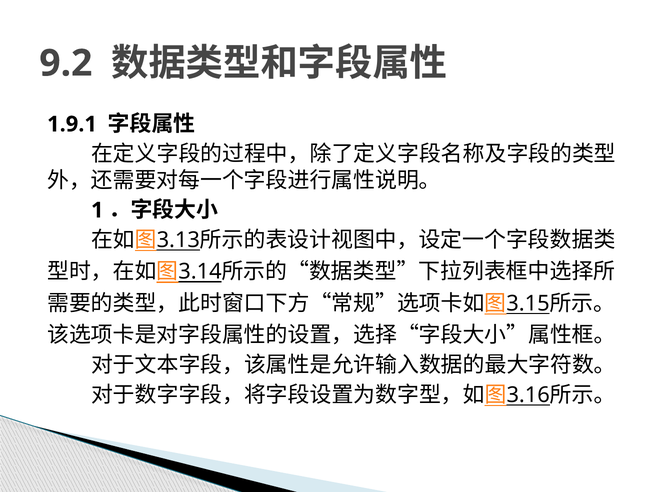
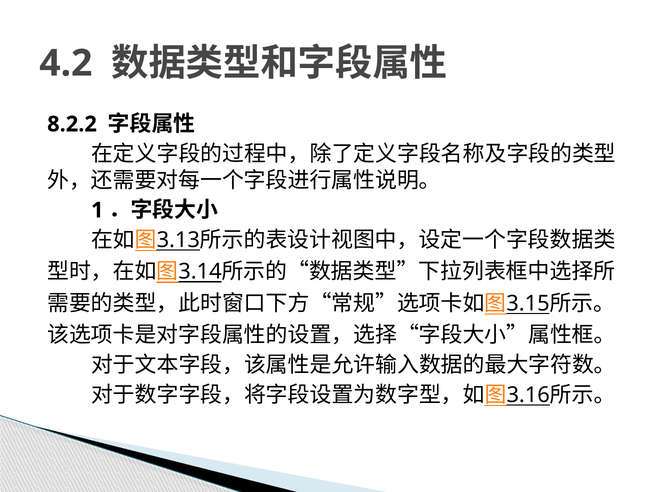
9.2: 9.2 -> 4.2 (66, 63)
1.9.1: 1.9.1 -> 8.2.2 (72, 124)
